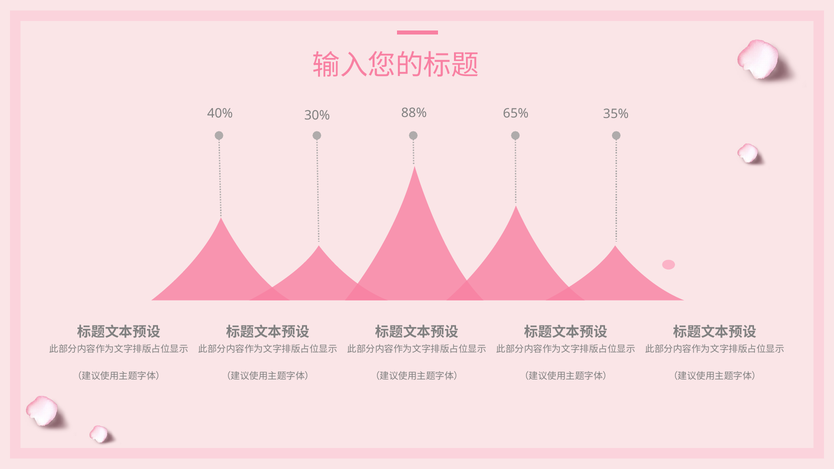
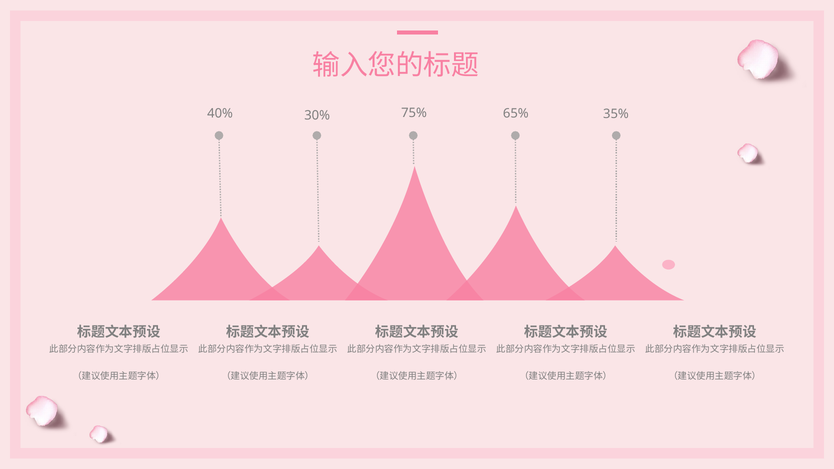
88%: 88% -> 75% (414, 113)
